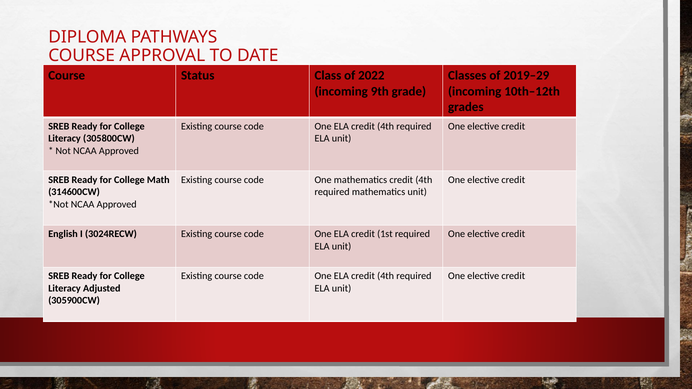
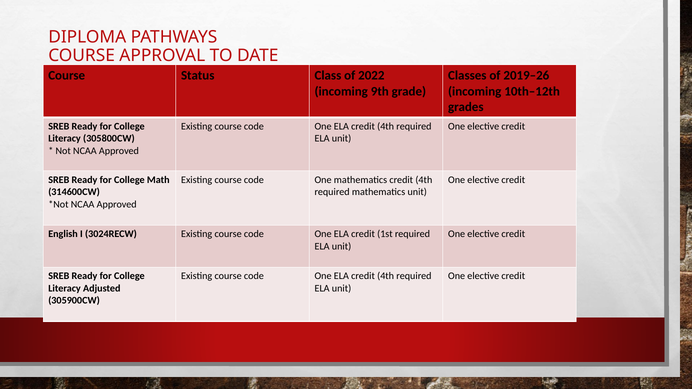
2019–29: 2019–29 -> 2019–26 (526, 76)
